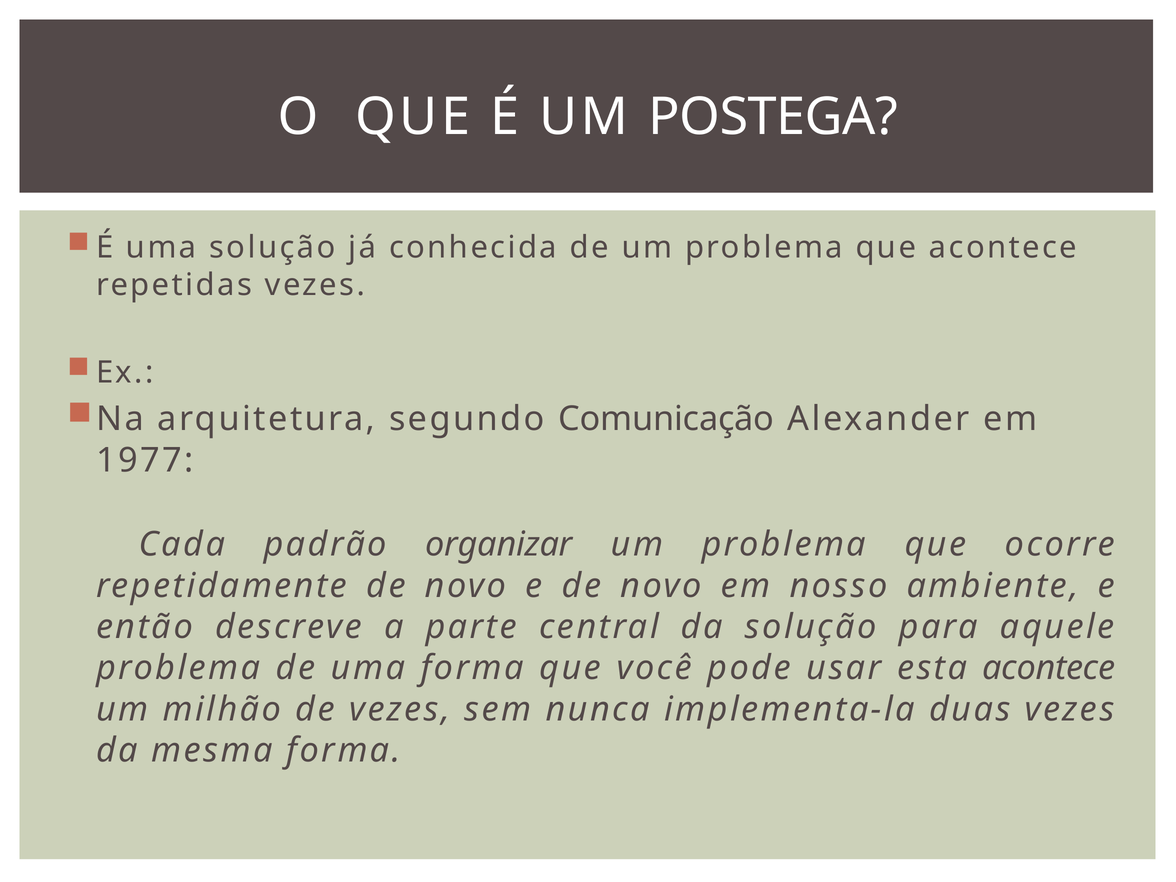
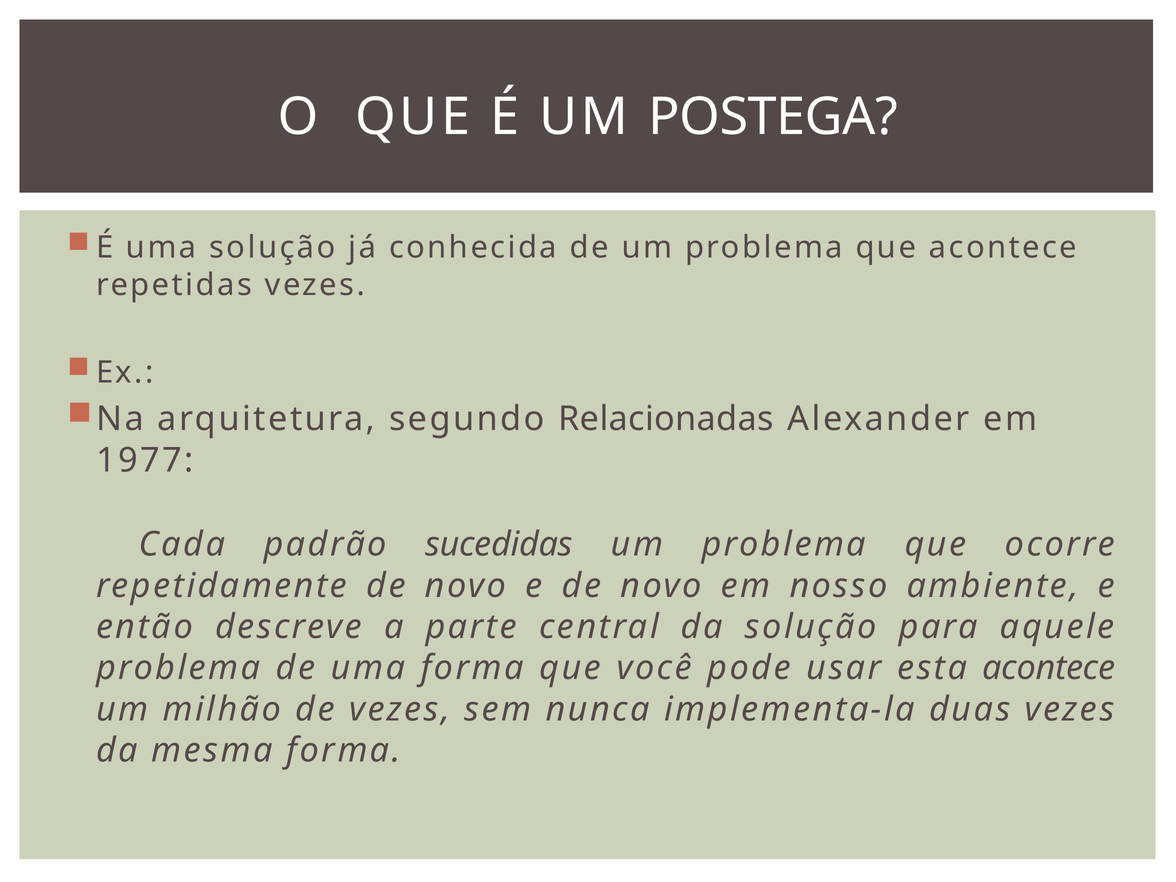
Comunicação: Comunicação -> Relacionadas (666, 419)
organizar: organizar -> sucedidas (499, 545)
